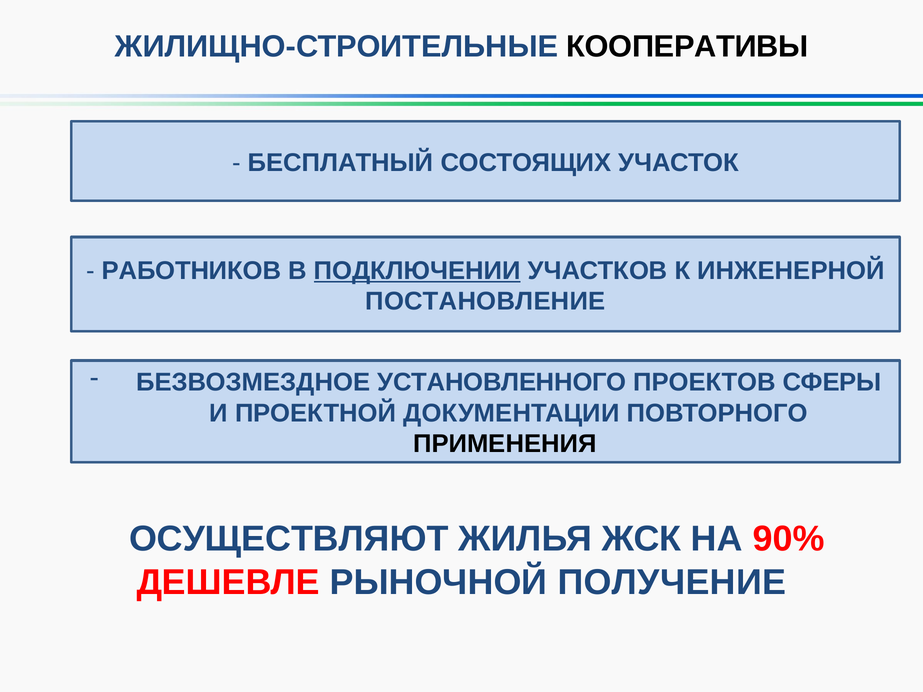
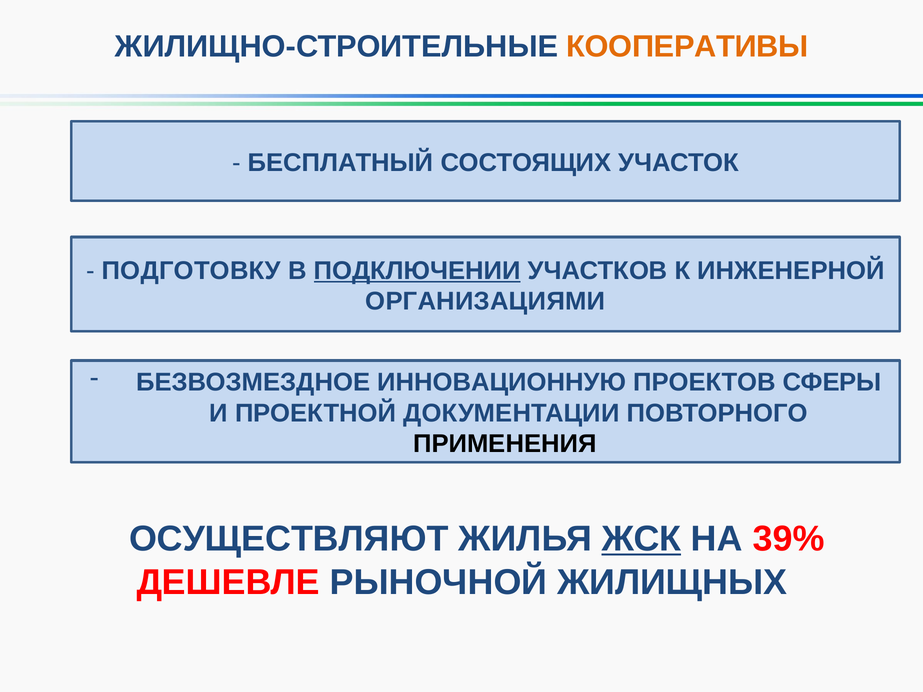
КООПЕРАТИВЫ colour: black -> orange (687, 47)
РАБОТНИКОВ: РАБОТНИКОВ -> ПОДГОТОВКУ (191, 271)
ПОСТАНОВЛЕНИЕ: ПОСТАНОВЛЕНИЕ -> ОРГАНИЗАЦИЯМИ (485, 302)
УСТАНОВЛЕННОГО: УСТАНОВЛЕННОГО -> ИННОВАЦИОННУЮ (502, 383)
ЖСК underline: none -> present (642, 539)
90%: 90% -> 39% (789, 539)
ПОЛУЧЕНИЕ: ПОЛУЧЕНИЕ -> ЖИЛИЩНЫХ (672, 582)
